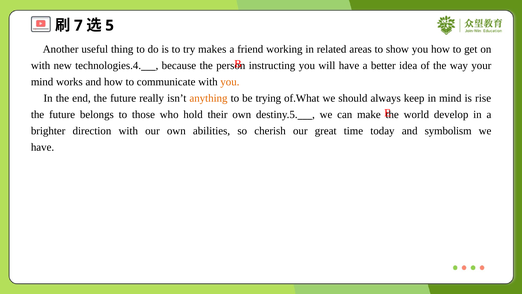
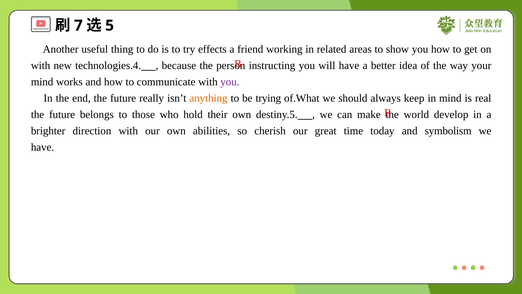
makes: makes -> effects (212, 49)
you colour: orange -> purple (230, 82)
rise: rise -> real (483, 98)
